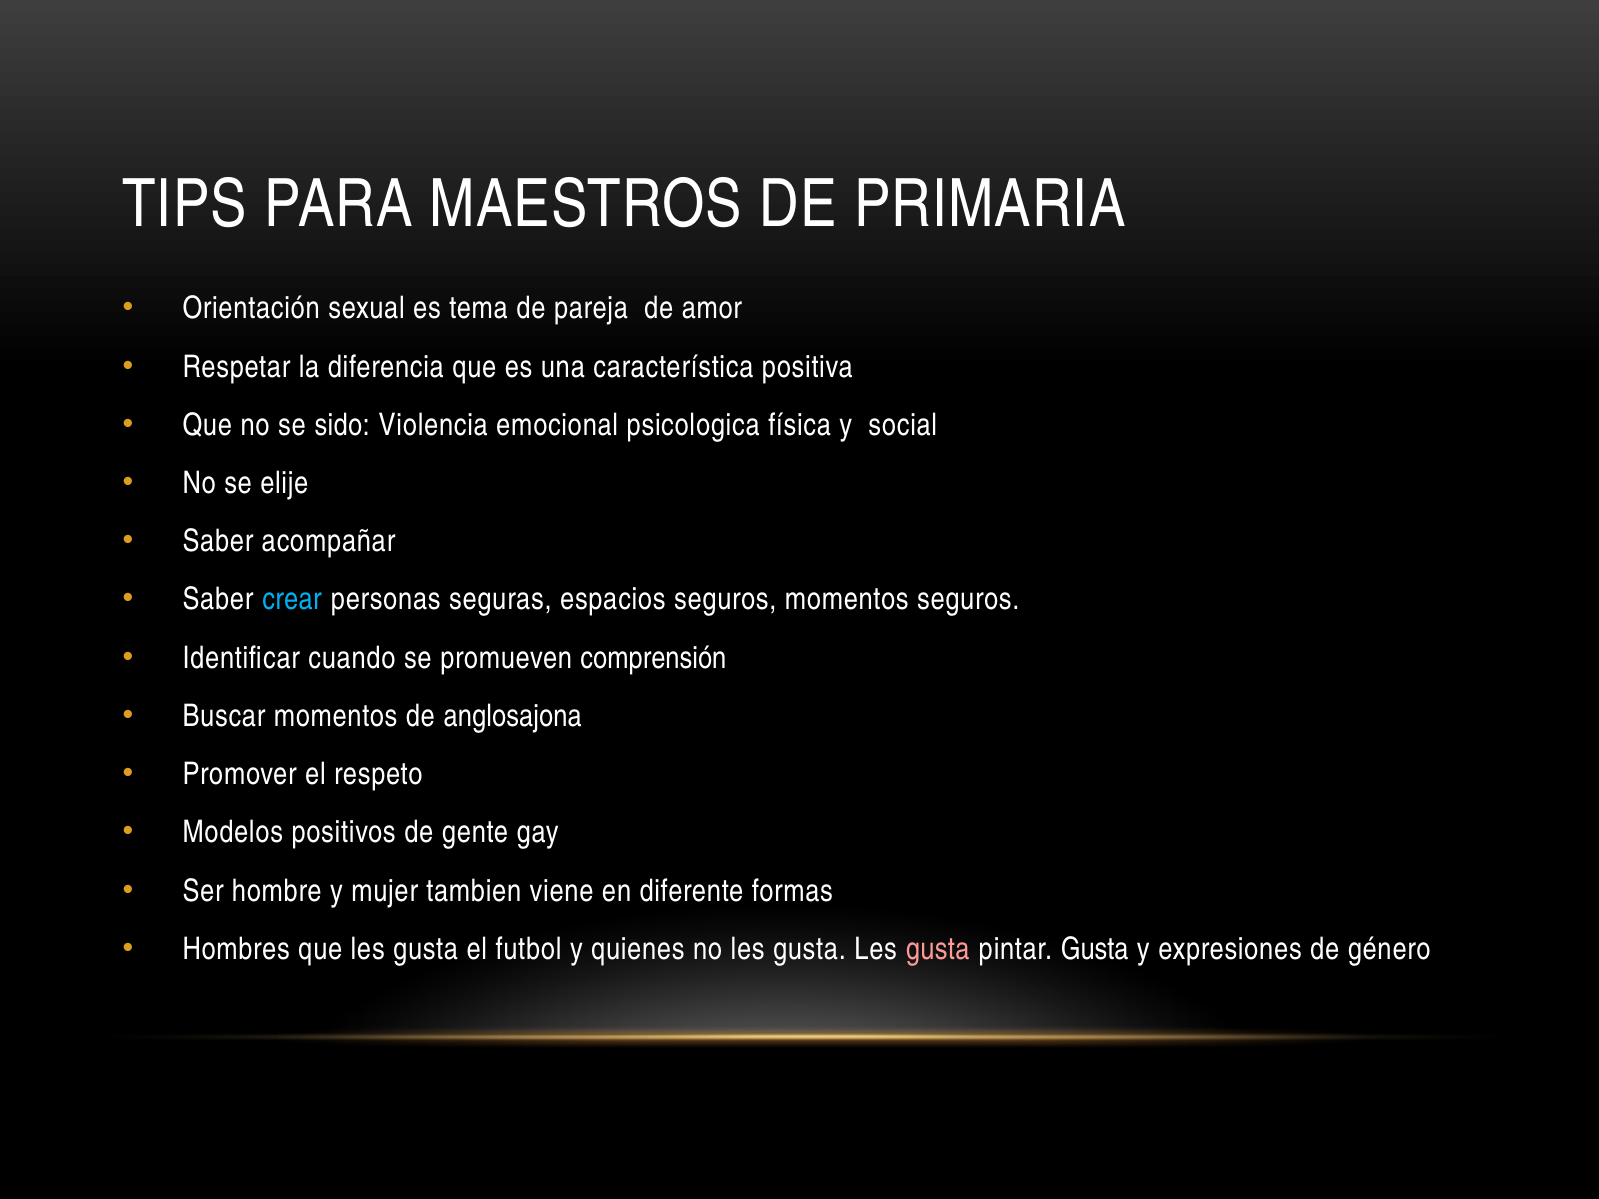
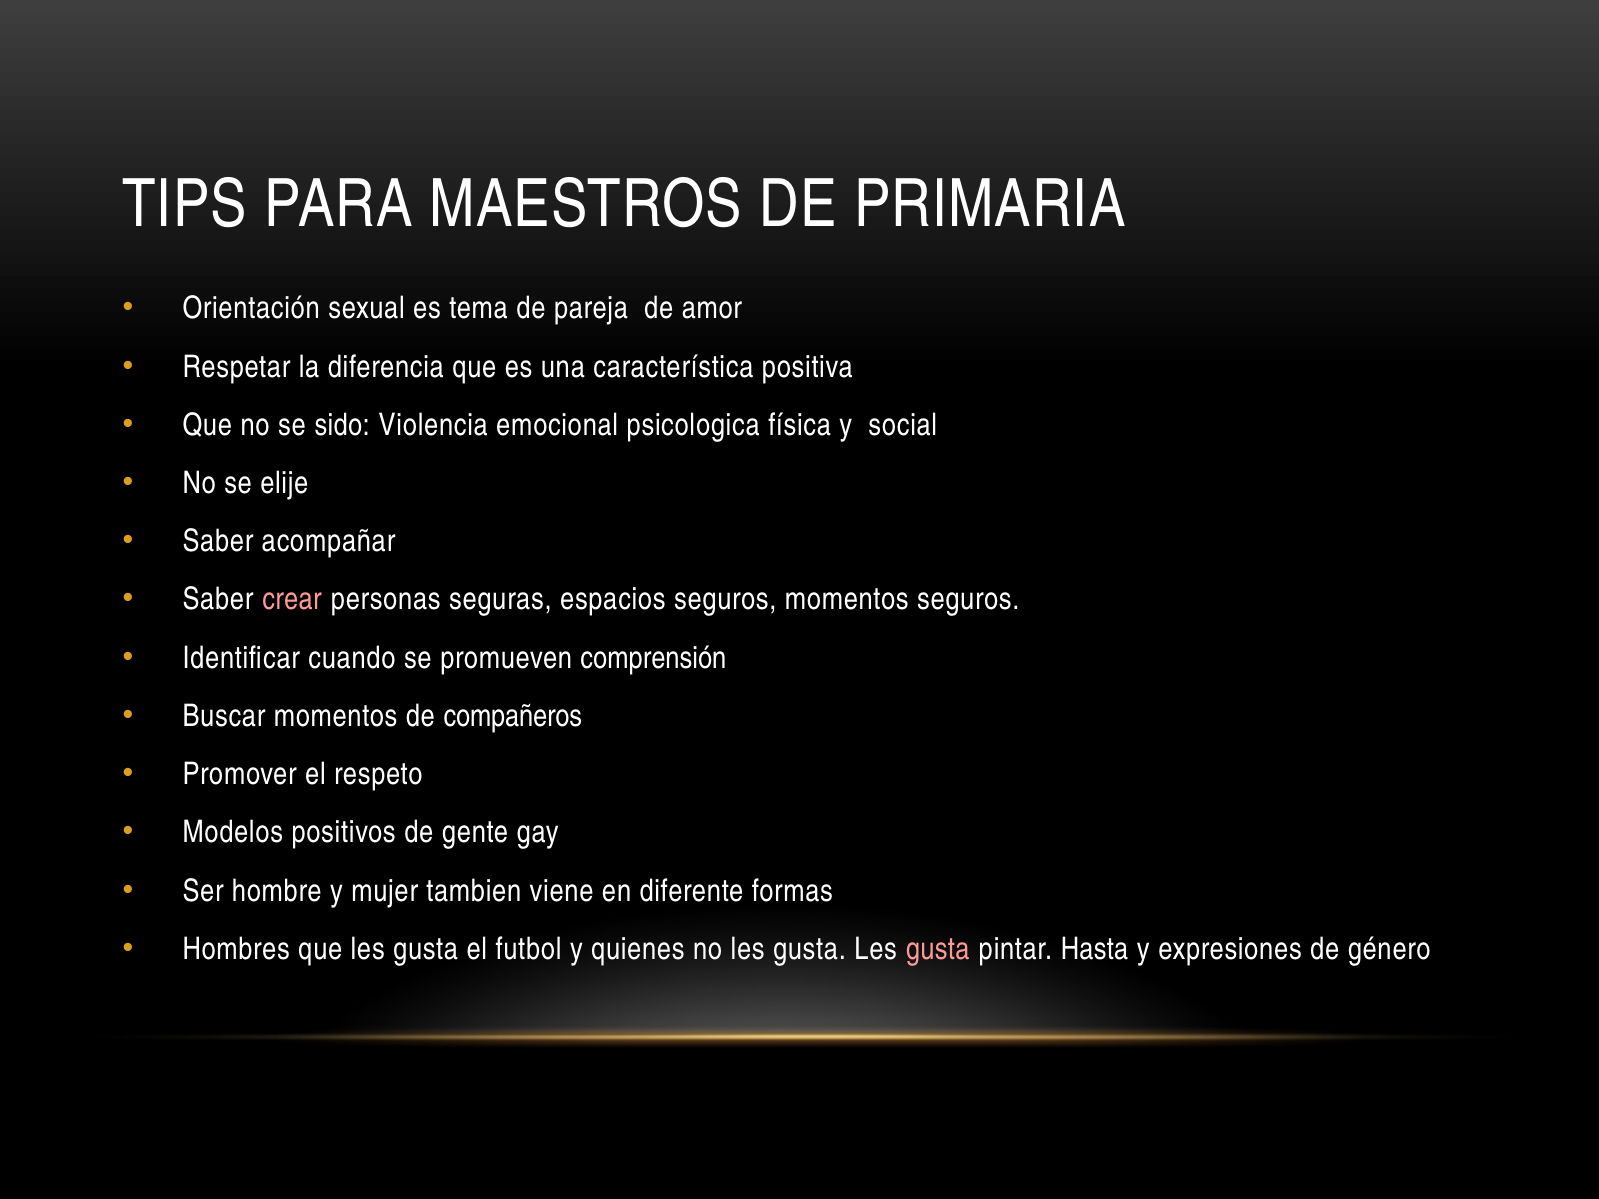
crear colour: light blue -> pink (292, 600)
anglosajona: anglosajona -> compañeros (513, 716)
pintar Gusta: Gusta -> Hasta (1095, 949)
